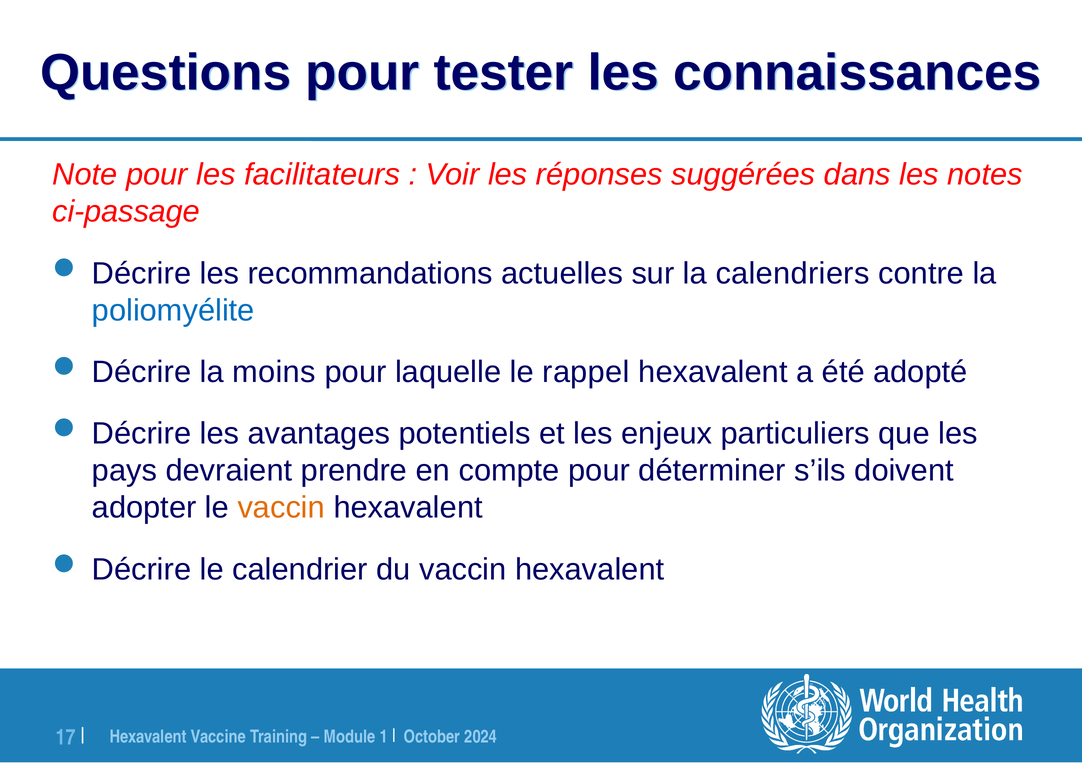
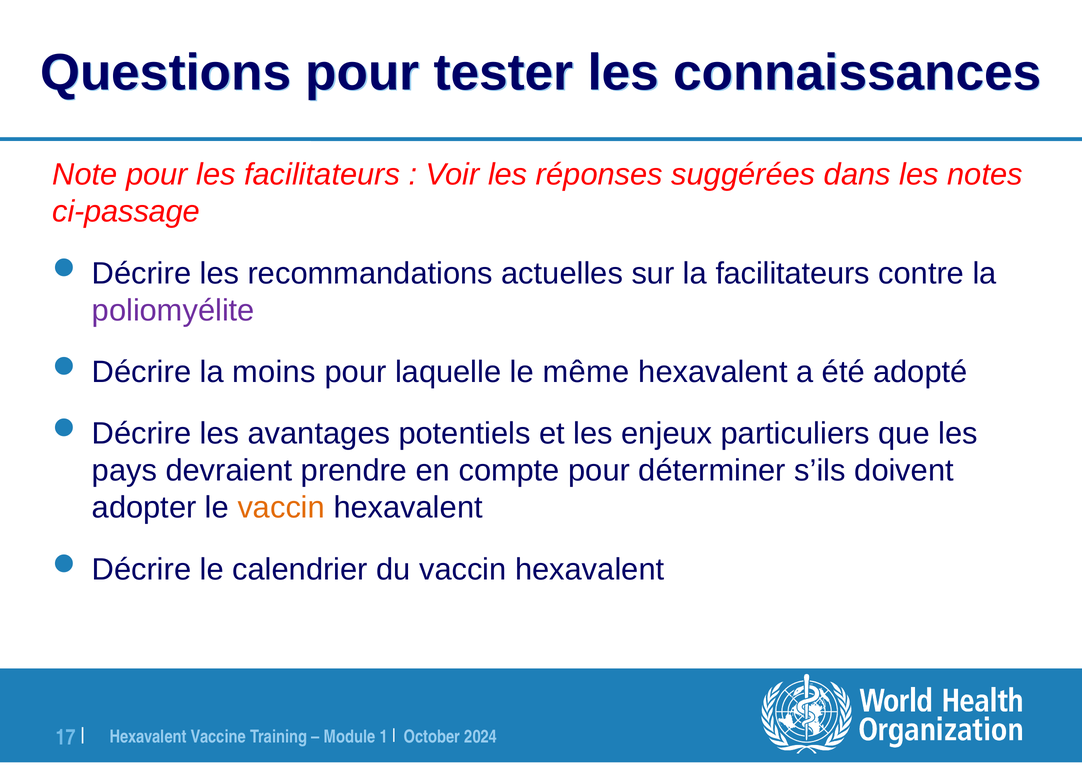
la calendriers: calendriers -> facilitateurs (793, 273)
poliomyélite colour: blue -> purple (173, 310)
rappel: rappel -> même (586, 372)
